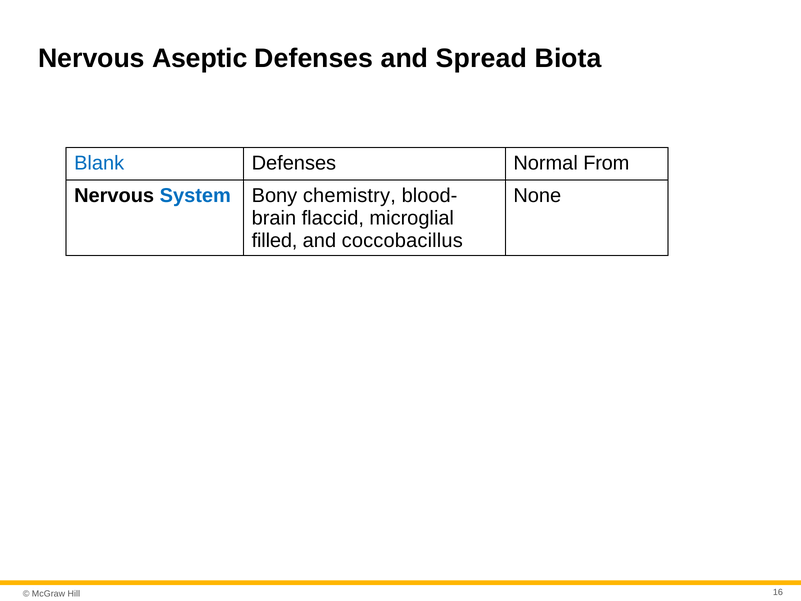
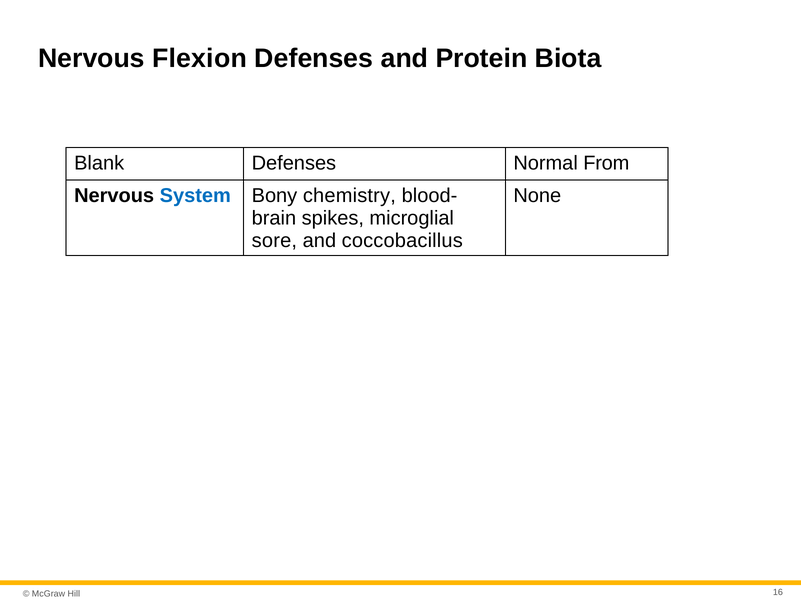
Aseptic: Aseptic -> Flexion (200, 58)
Spread: Spread -> Protein (481, 58)
Blank colour: blue -> black (99, 163)
flaccid: flaccid -> spikes (333, 218)
filled: filled -> sore (274, 241)
